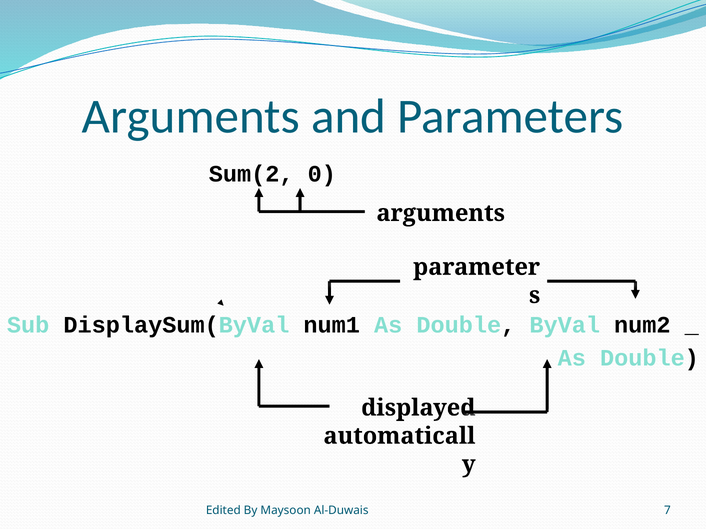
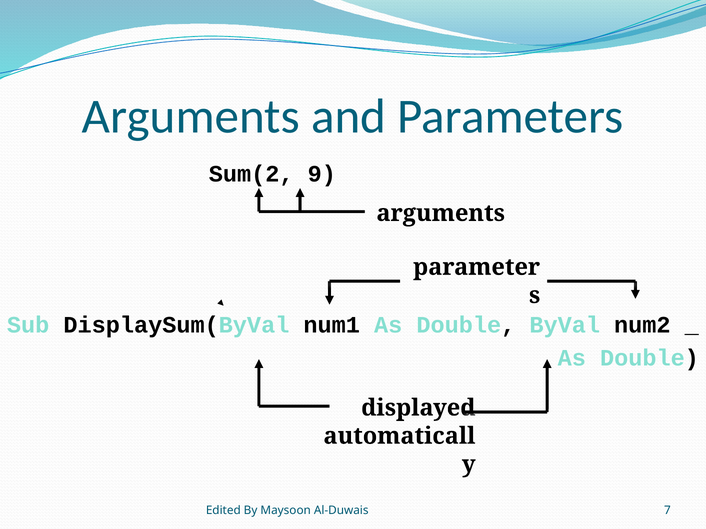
0: 0 -> 9 (322, 174)
